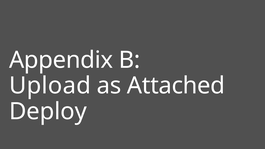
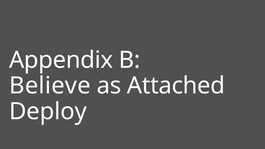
Upload: Upload -> Believe (50, 86)
